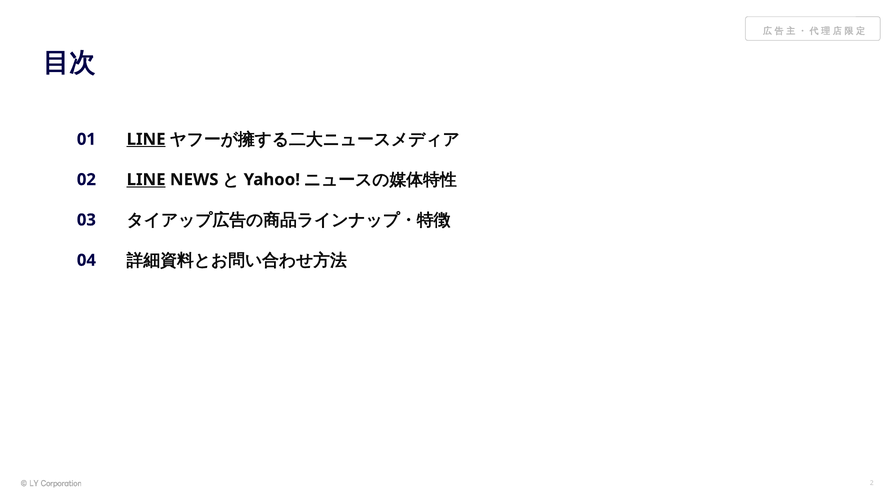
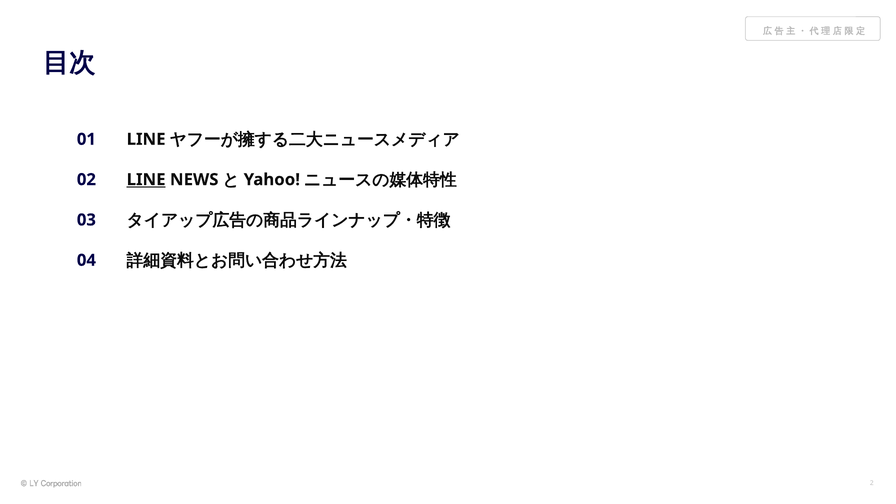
LINE underline: present -> none (146, 139)
